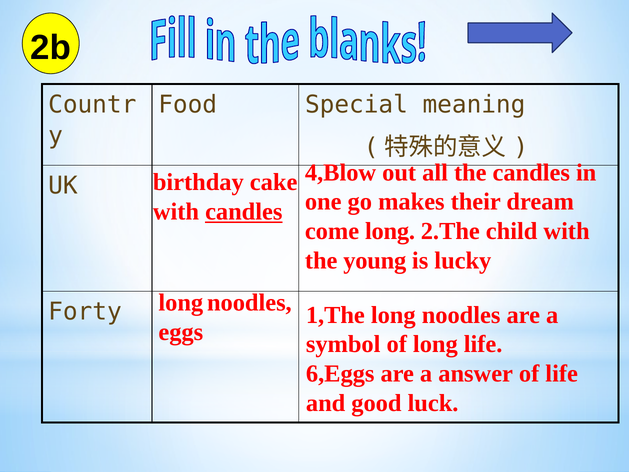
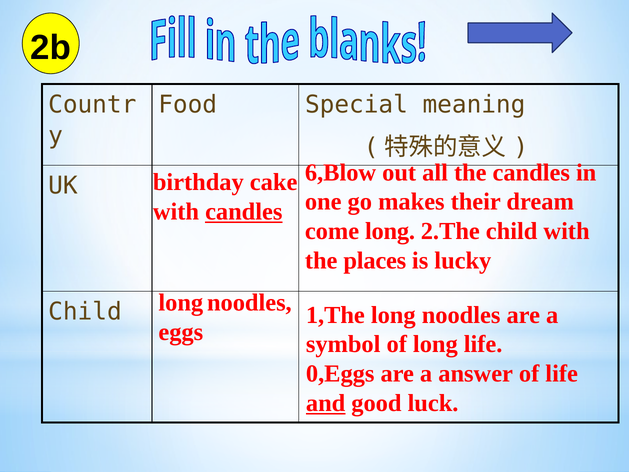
4,Blow: 4,Blow -> 6,Blow (341, 172)
young: young -> places (375, 260)
Forty: Forty -> Child (85, 312)
6,Eggs: 6,Eggs -> 0,Eggs (340, 374)
and underline: none -> present (326, 403)
